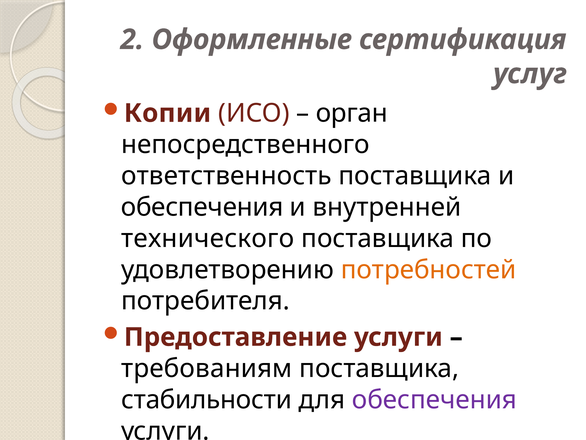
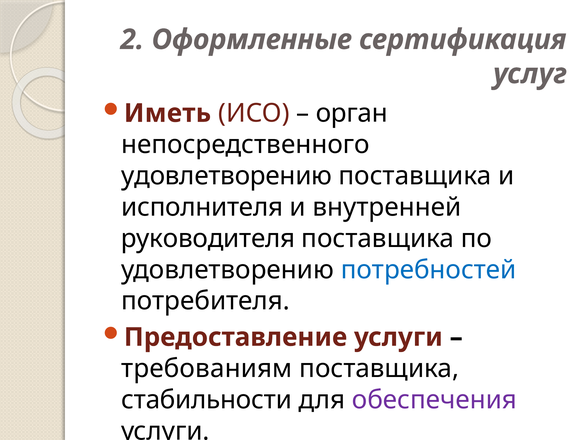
Копии: Копии -> Иметь (167, 113)
ответственность: ответственность -> удовлетворению (227, 176)
обеспечения: обеспечения -> исполнителя (202, 207)
технического: технического -> руководителя (208, 238)
потребностей colour: orange -> blue (429, 269)
